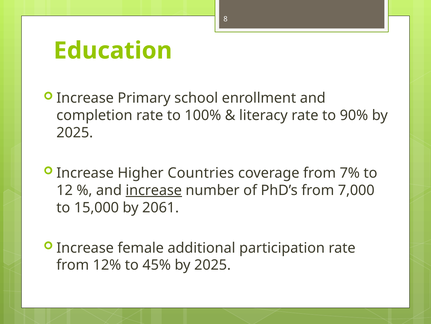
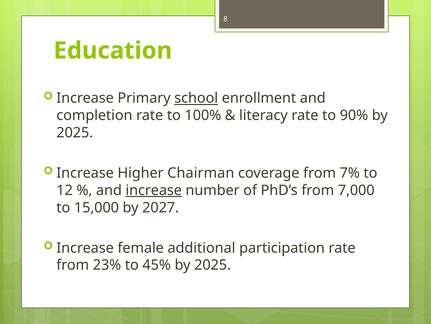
school underline: none -> present (196, 98)
Countries: Countries -> Chairman (201, 173)
2061: 2061 -> 2027 (161, 207)
12%: 12% -> 23% (107, 265)
